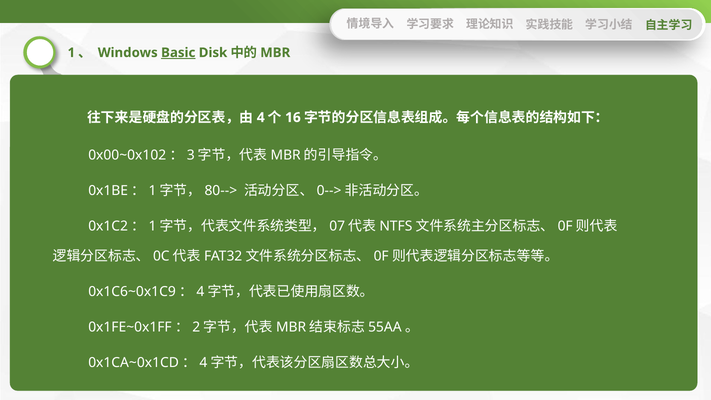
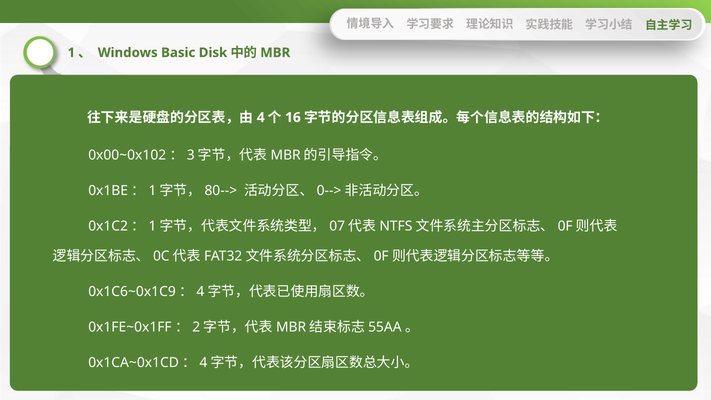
Basic underline: present -> none (178, 53)
